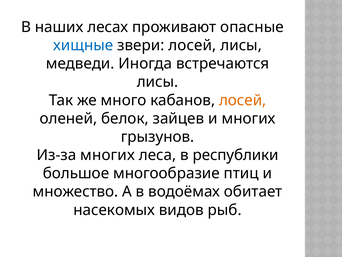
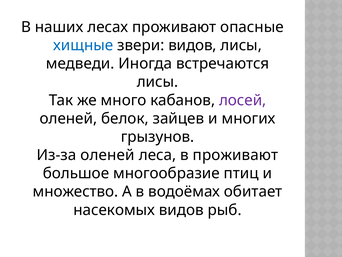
звери лосей: лосей -> видов (192, 45)
лосей colour: orange -> purple (243, 100)
Из-за многих: многих -> оленей (108, 155)
в республики: республики -> проживают (235, 155)
